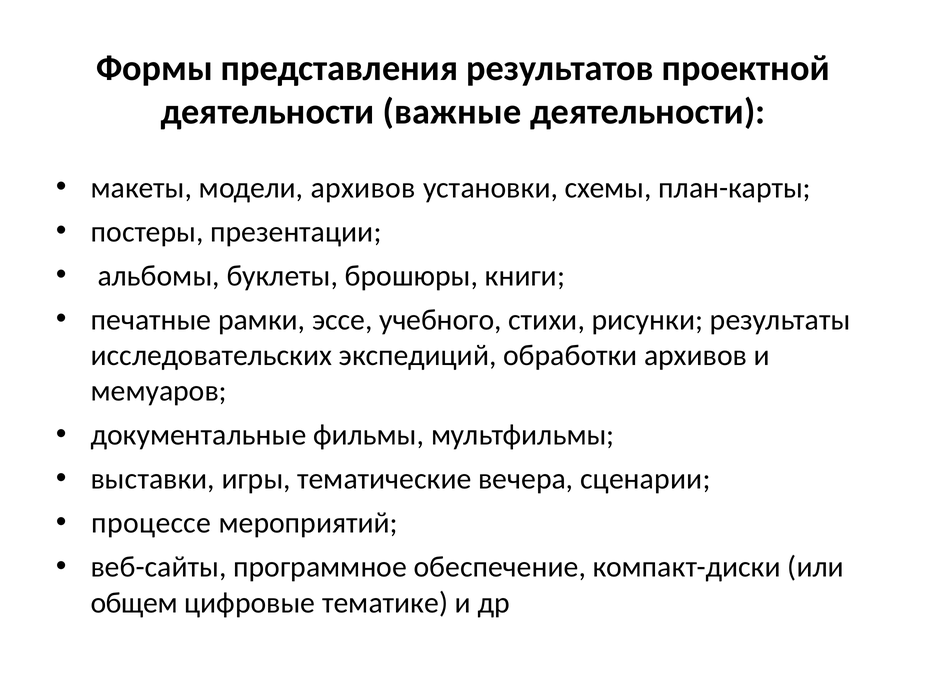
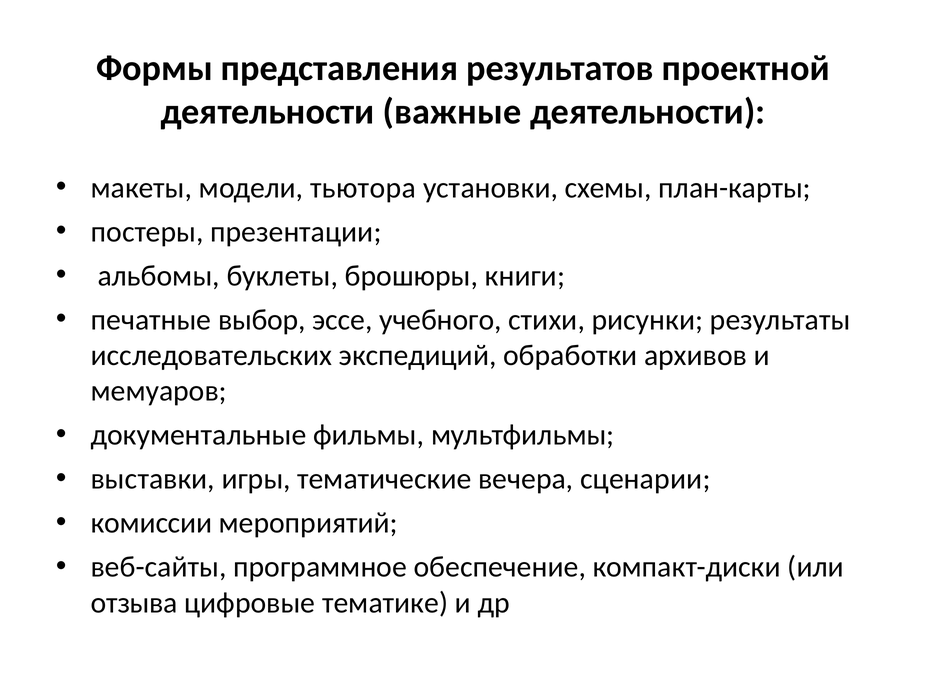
модели архивов: архивов -> тьютора (363, 188)
рамки: рамки -> выбор (262, 320)
процессе: процессе -> комиссии (152, 523)
общем: общем -> отзыва (134, 603)
